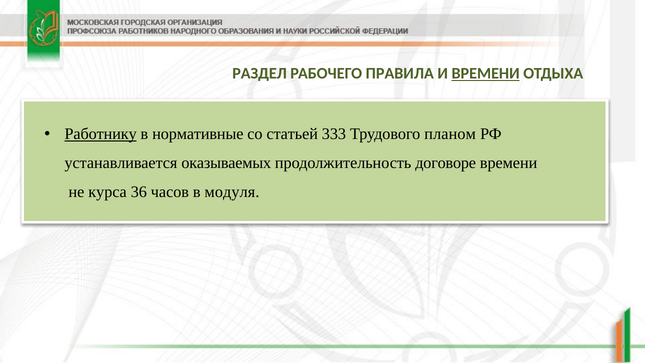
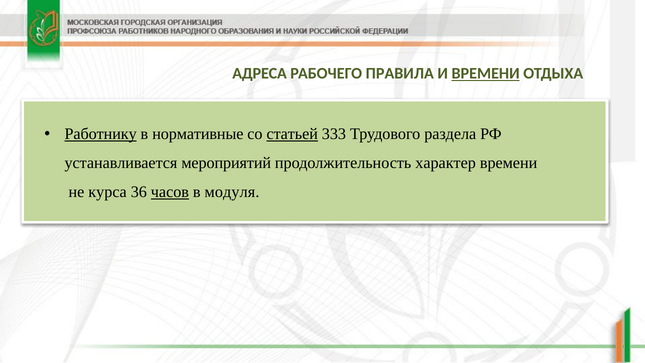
РАЗДЕЛ: РАЗДЕЛ -> АДРЕСА (260, 74)
статьей underline: none -> present (292, 134)
планом: планом -> раздела (450, 134)
оказываемых: оказываемых -> мероприятий (226, 163)
договоре: договоре -> характер (446, 163)
часов underline: none -> present (170, 192)
